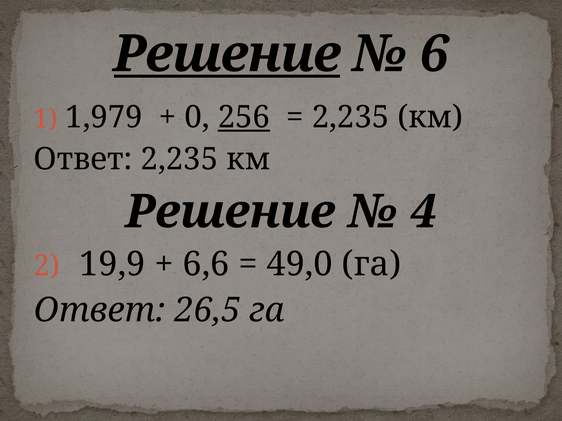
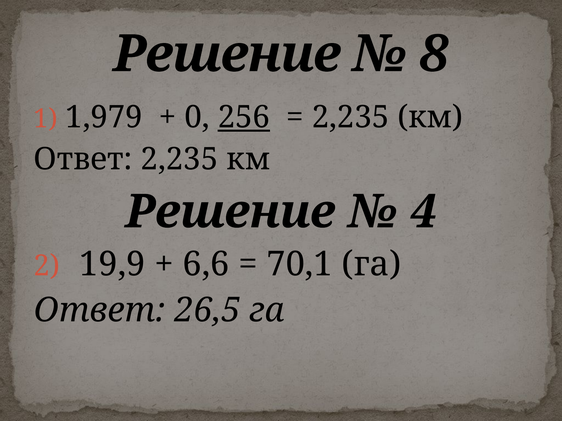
Решение underline: present -> none (227, 54)
6: 6 -> 8 (434, 54)
49,0: 49,0 -> 70,1 (300, 265)
